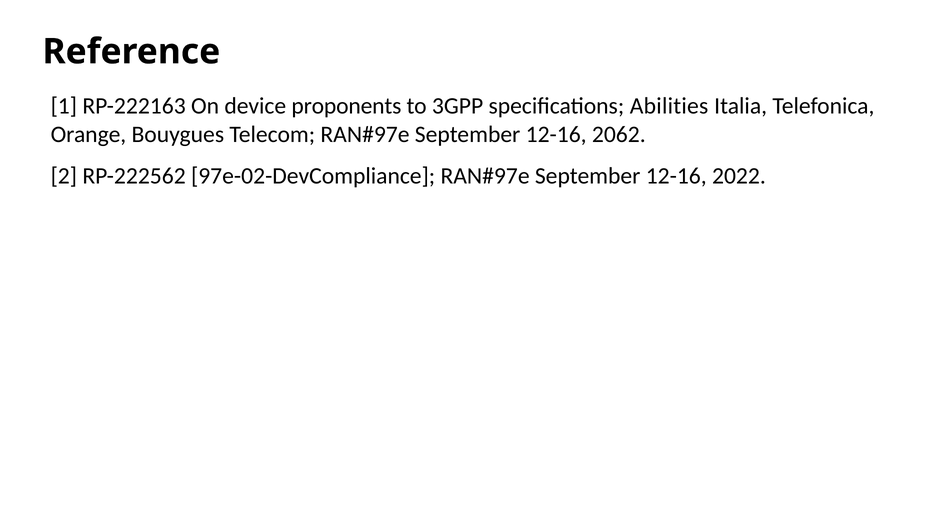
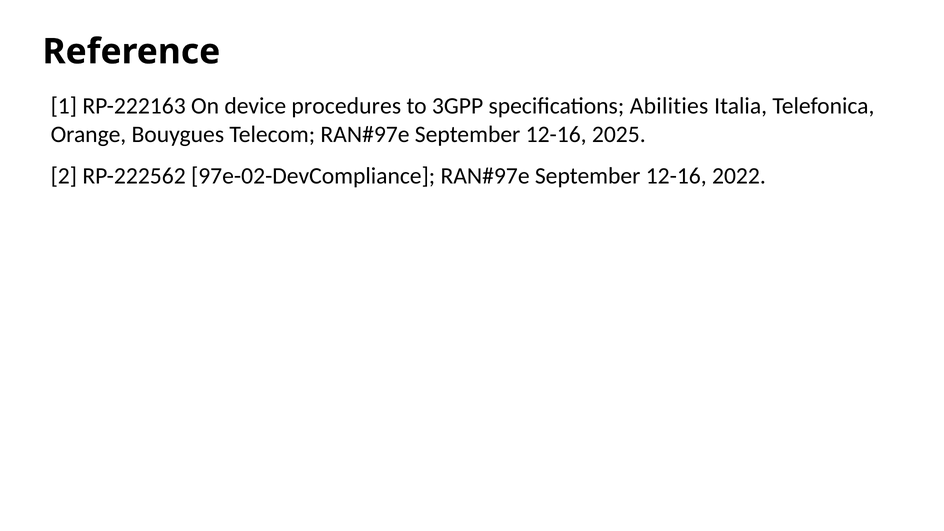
proponents: proponents -> procedures (346, 106)
2062: 2062 -> 2025 (619, 134)
